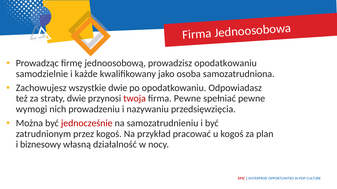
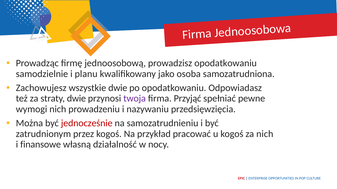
każde: każde -> planu (86, 74)
twoja colour: red -> purple (135, 99)
firma Pewne: Pewne -> Przyjąć (187, 99)
za plan: plan -> nich (265, 134)
biznesowy: biznesowy -> finansowe (41, 145)
